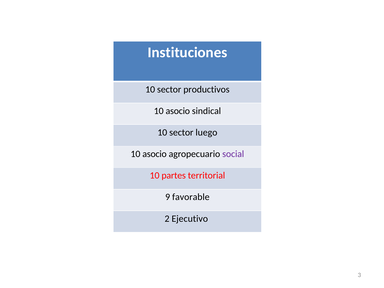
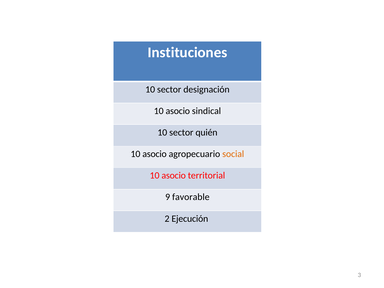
productivos: productivos -> designación (206, 89)
luego: luego -> quién (207, 132)
social colour: purple -> orange (233, 154)
partes: partes -> asocio (174, 176)
Ejecutivo: Ejecutivo -> Ejecución (190, 219)
